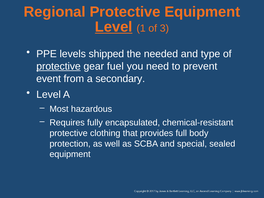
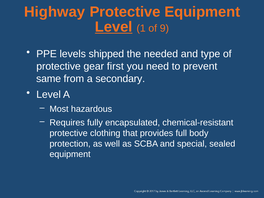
Regional: Regional -> Highway (55, 12)
3: 3 -> 9 (164, 28)
protective underline: present -> none (59, 66)
fuel: fuel -> first (115, 66)
event: event -> same (49, 79)
